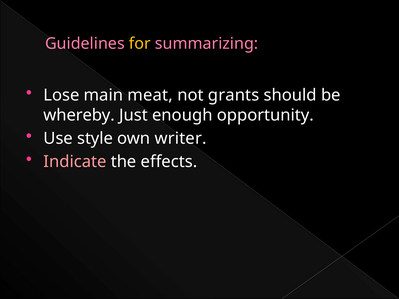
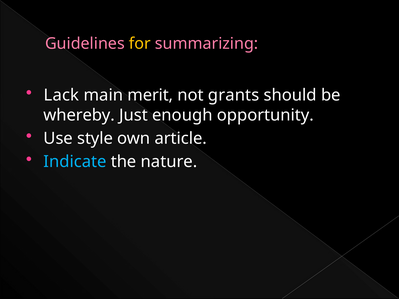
Lose: Lose -> Lack (61, 95)
meat: meat -> merit (150, 95)
writer: writer -> article (181, 138)
Indicate colour: pink -> light blue (75, 162)
effects: effects -> nature (169, 162)
